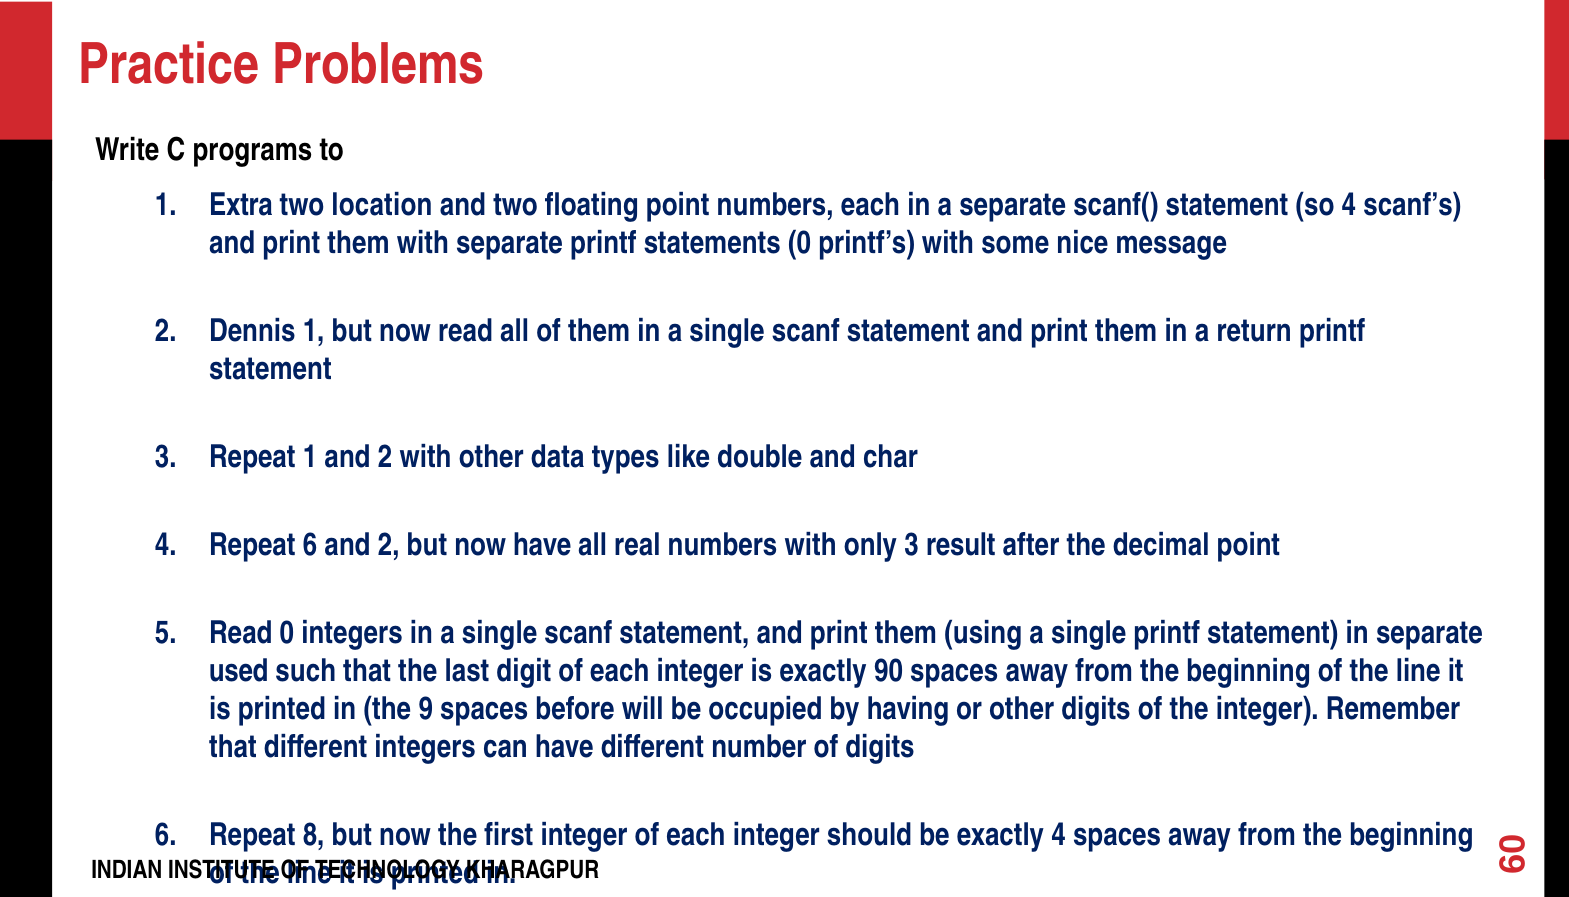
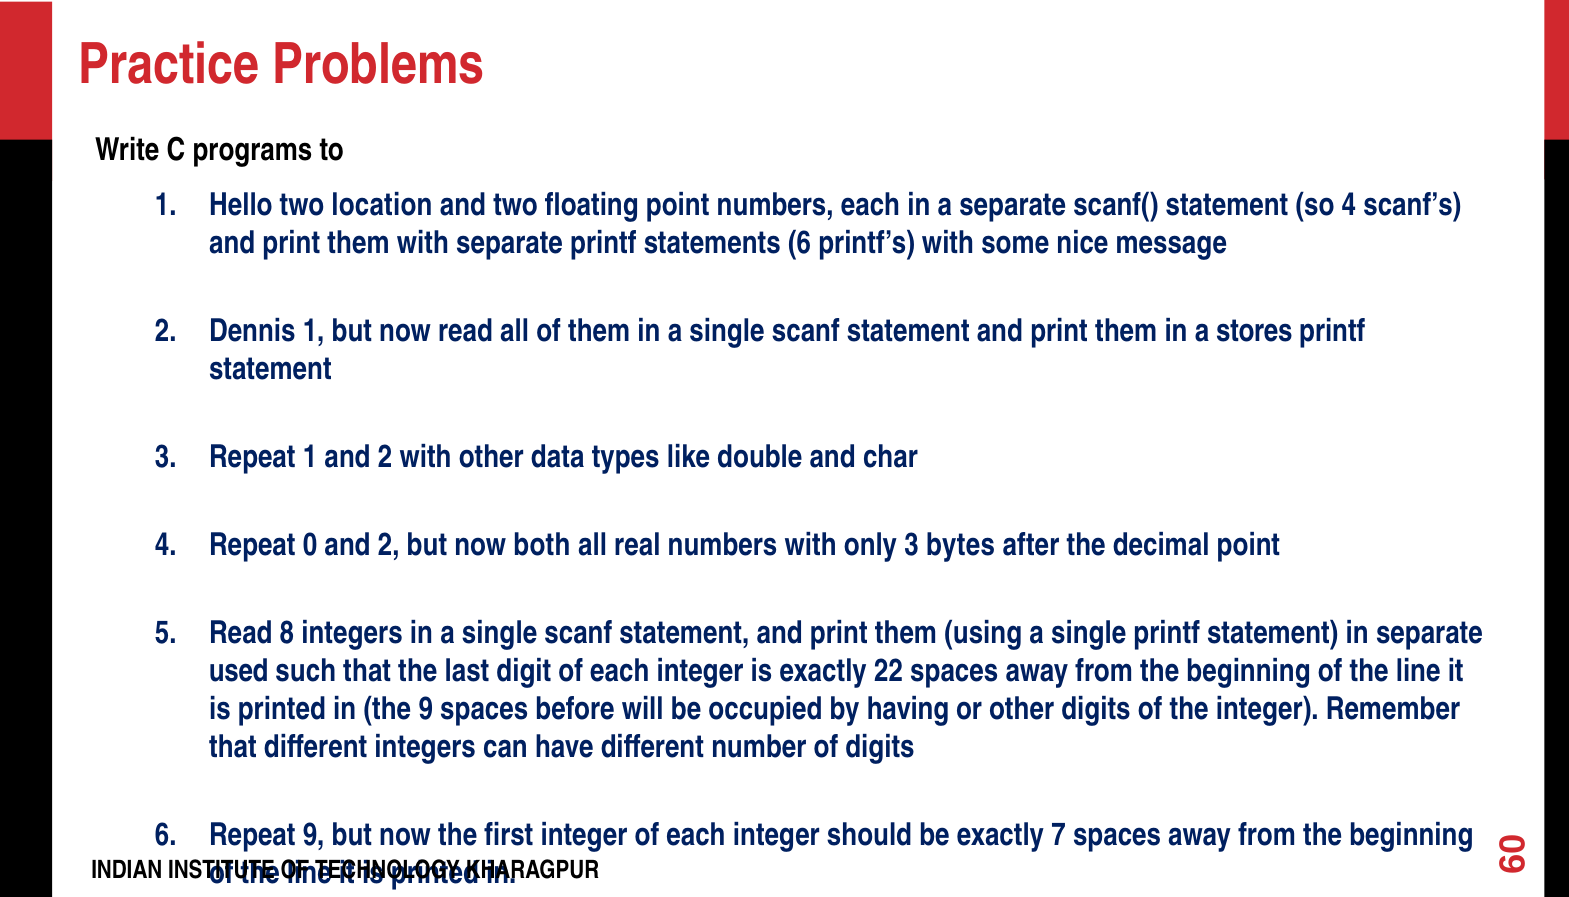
Extra: Extra -> Hello (241, 205)
statements 0: 0 -> 6 (800, 243)
return: return -> stores (1254, 331)
Repeat 6: 6 -> 0 (310, 545)
now have: have -> both (542, 545)
result: result -> bytes (960, 545)
Read 0: 0 -> 8 (287, 633)
90: 90 -> 22 (889, 671)
Repeat 8: 8 -> 9 (314, 834)
exactly 4: 4 -> 7 (1059, 834)
